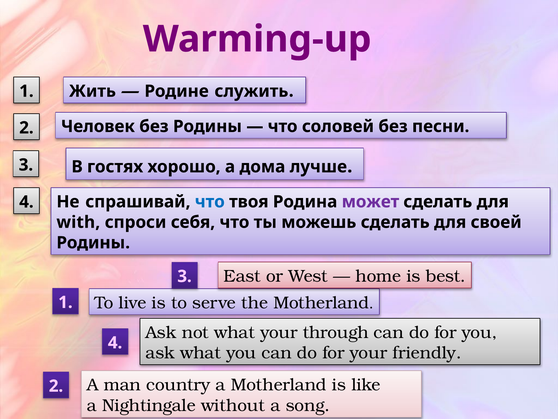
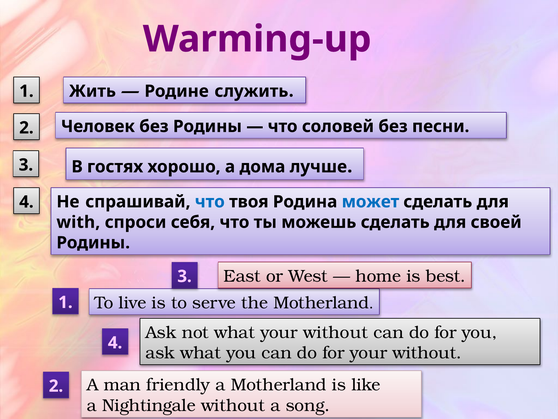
может colour: purple -> blue (370, 202)
what your through: through -> without (336, 332)
for your friendly: friendly -> without (427, 352)
country: country -> friendly (178, 384)
